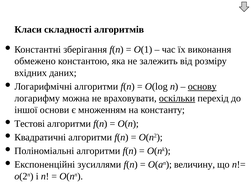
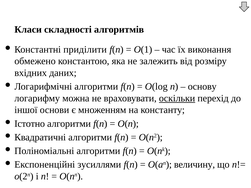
зберігання: зберігання -> приділити (85, 50)
основу underline: present -> none (202, 87)
Тестові: Тестові -> Істотно (30, 124)
